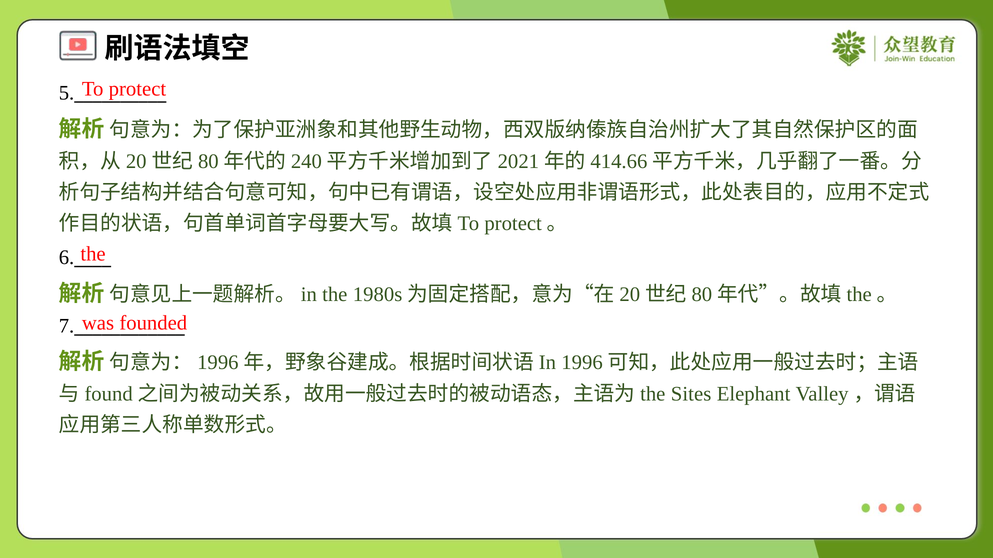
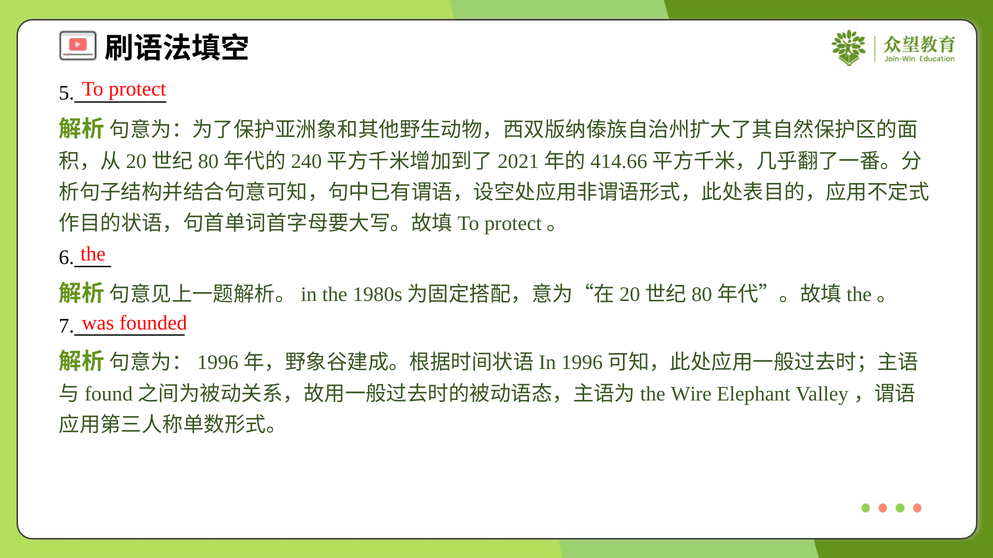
Sites: Sites -> Wire (691, 394)
